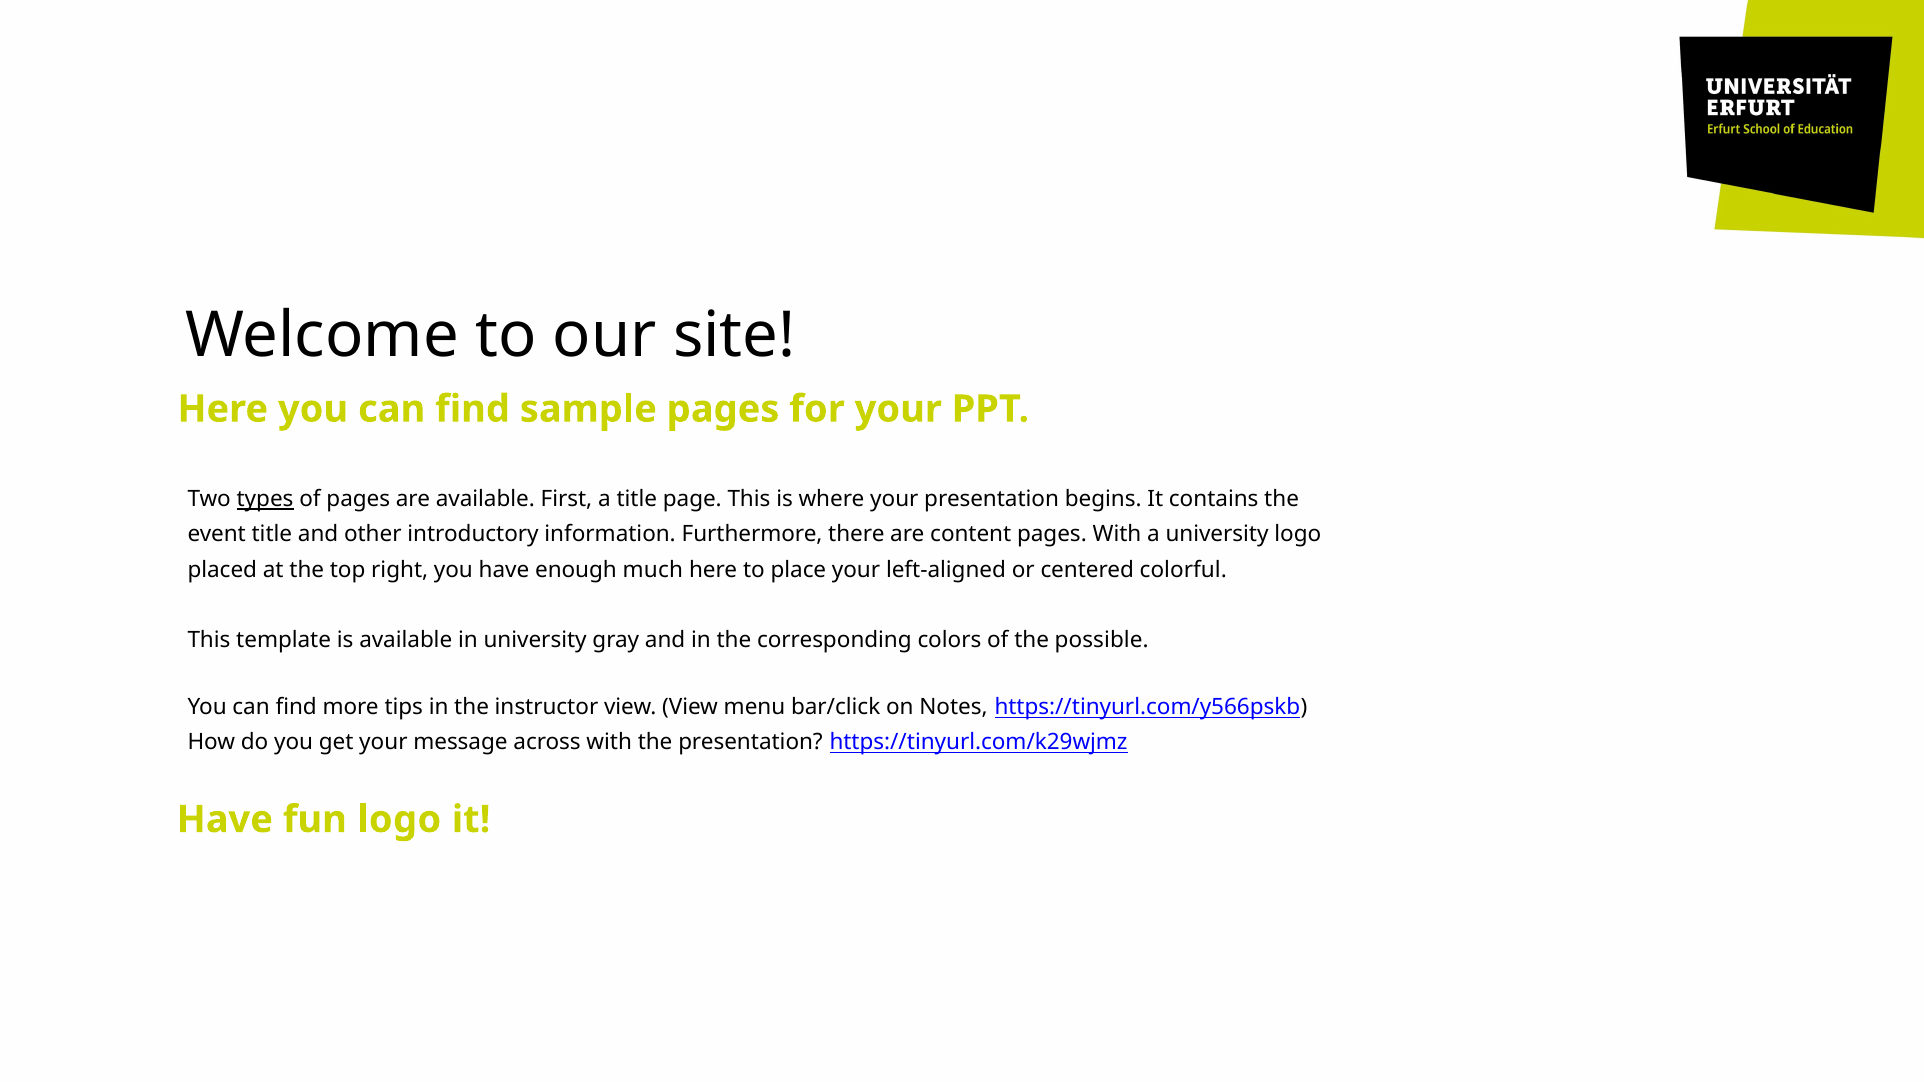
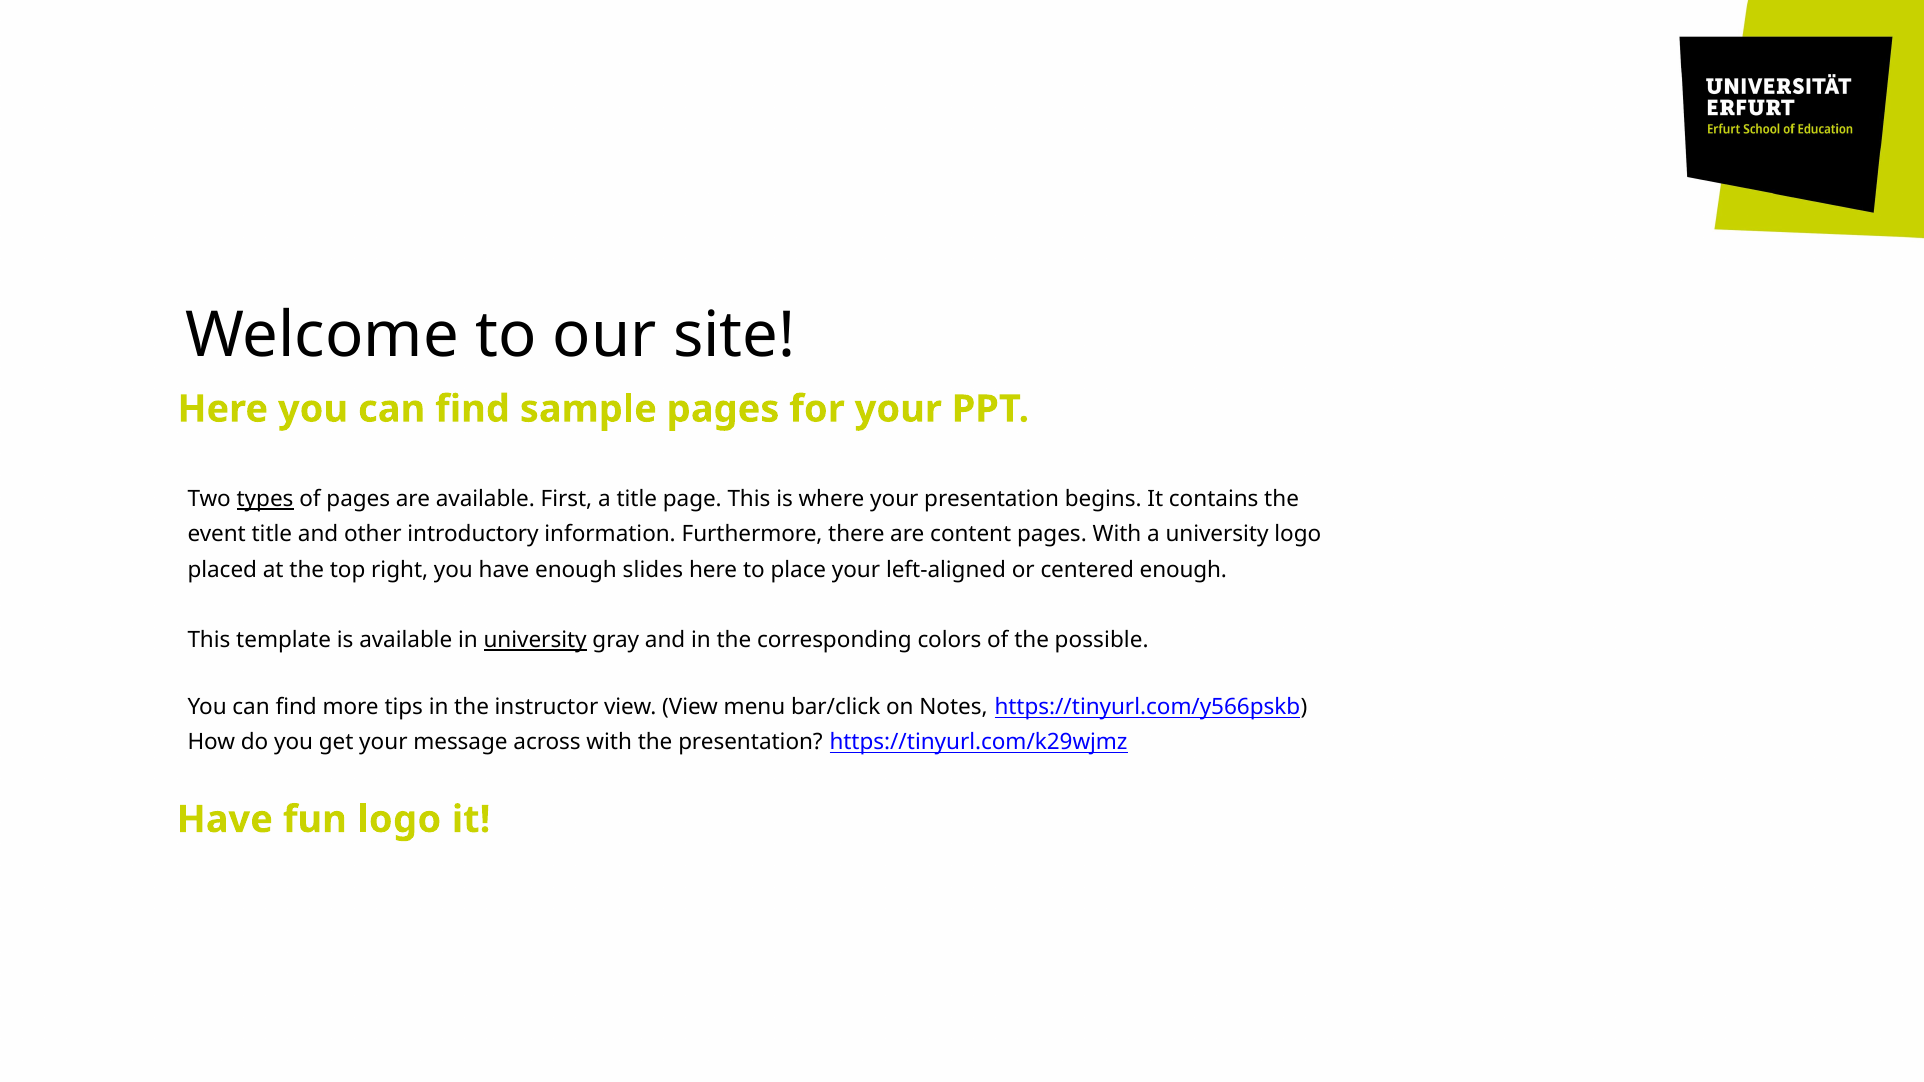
much: much -> slides (653, 570)
centered colorful: colorful -> enough (1183, 570)
university underline: none -> present (535, 640)
